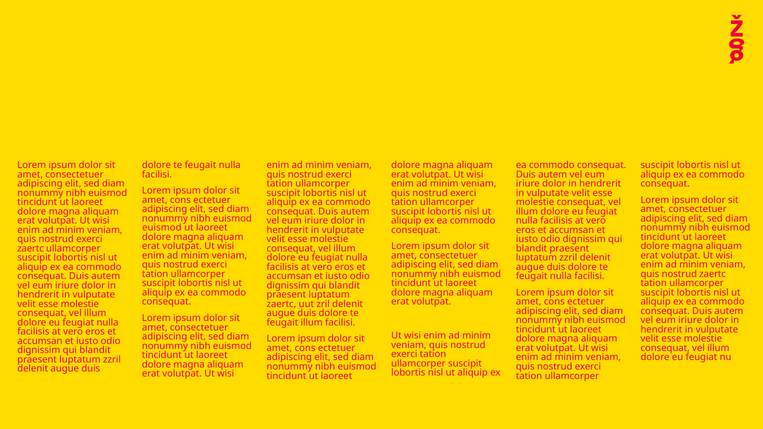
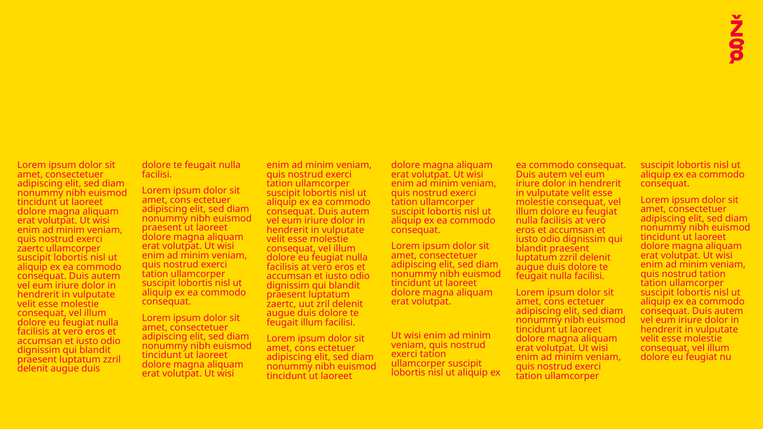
euismod: euismod -> praesent (162, 228)
nostrud zaertc: zaertc -> tation (713, 274)
